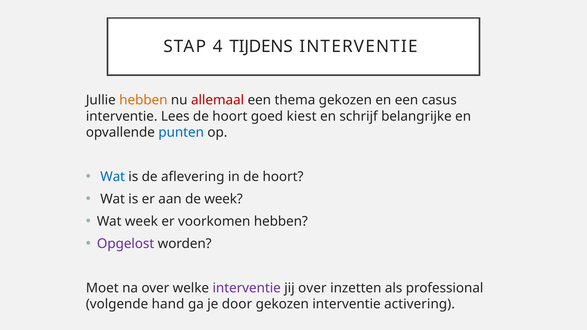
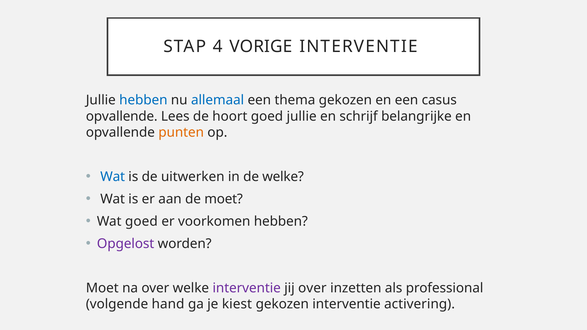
TIJDENS: TIJDENS -> VORIGE (261, 47)
hebben colour: orange -> blue (143, 100)
allemaal colour: red -> blue (218, 100)
interventie: interventie -> opvallende (122, 116)
goed kiest: kiest -> jullie (302, 116)
punten colour: blue -> orange (181, 132)
aflevering: aflevering -> uitwerken (193, 177)
in de hoort: hoort -> welke (283, 177)
de week: week -> moet (224, 199)
Wat week: week -> goed (141, 221)
door: door -> kiest (237, 304)
